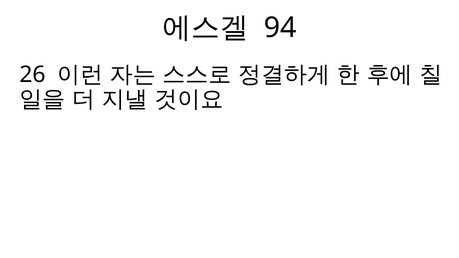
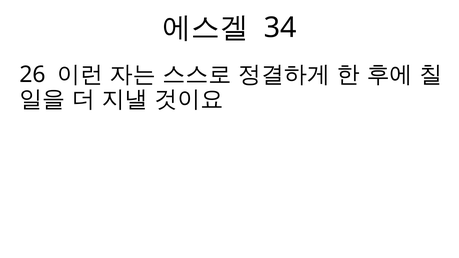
94: 94 -> 34 (280, 28)
